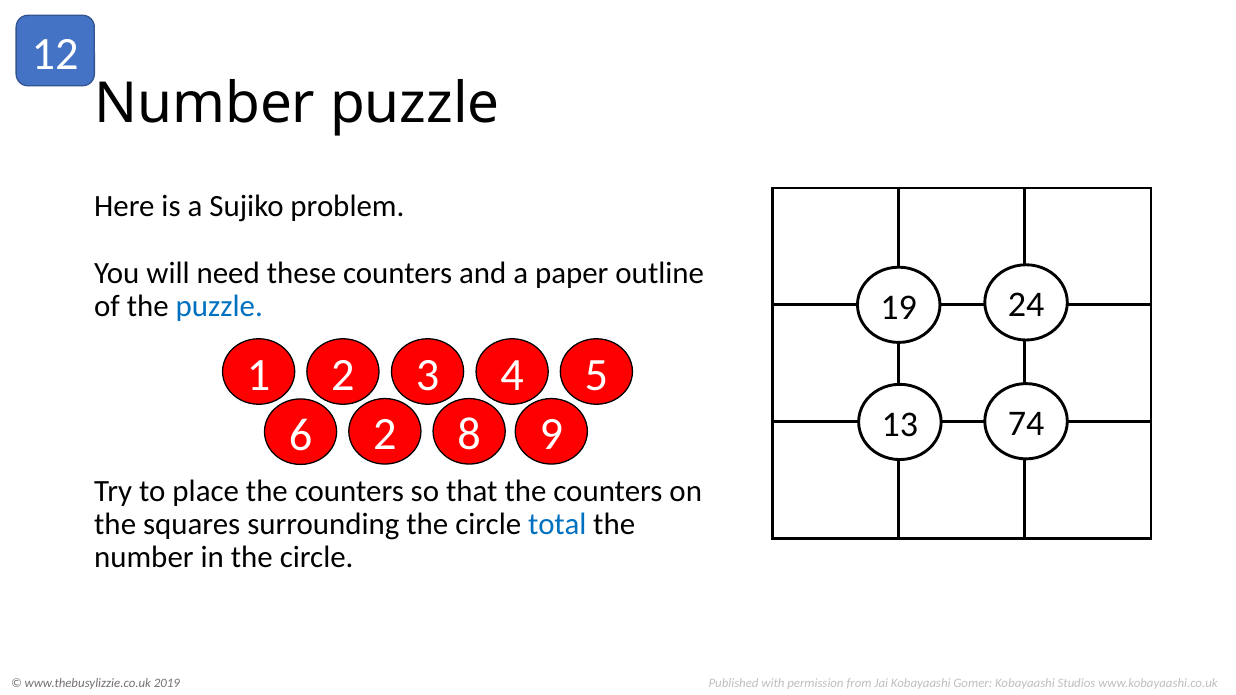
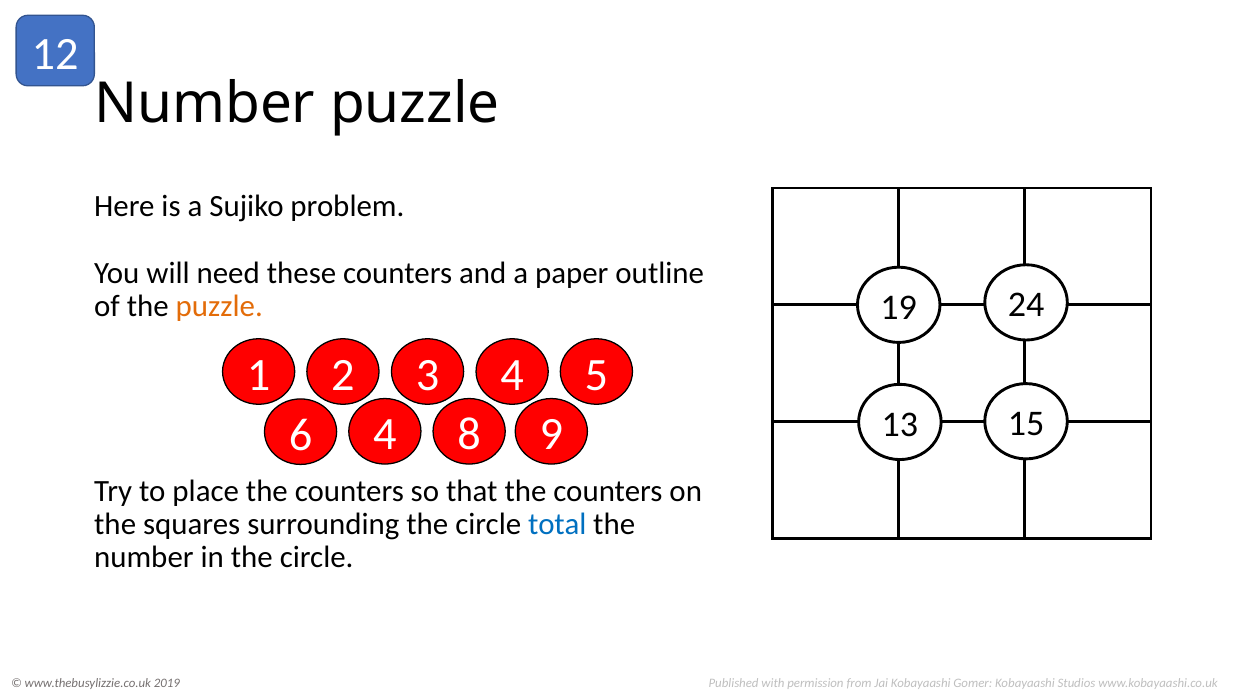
puzzle colour: blue -> orange (219, 306)
74: 74 -> 15 (1026, 424)
6 2: 2 -> 4 (385, 435)
